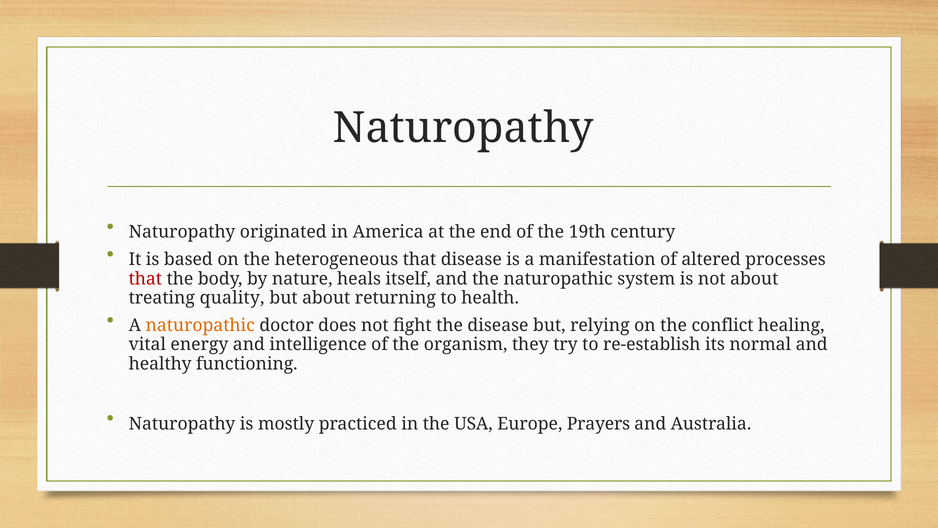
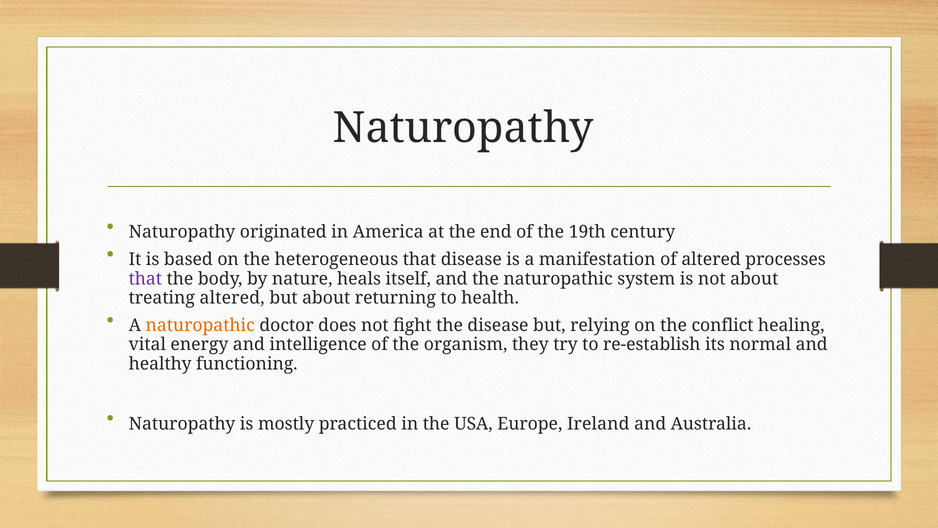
that colour: red -> purple (145, 279)
treating quality: quality -> altered (232, 298)
Prayers: Prayers -> Ireland (598, 423)
